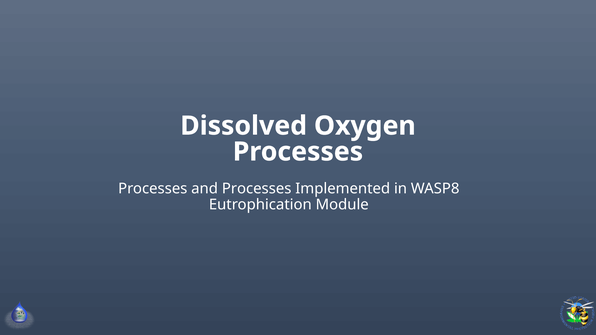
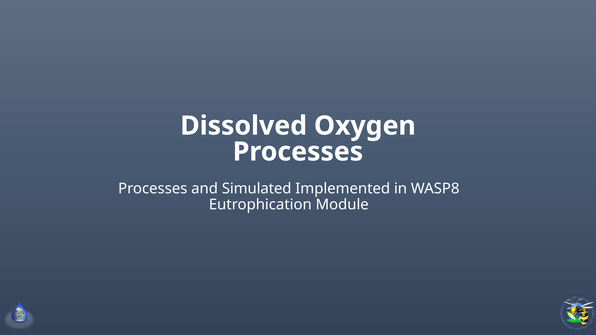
and Processes: Processes -> Simulated (257, 189)
